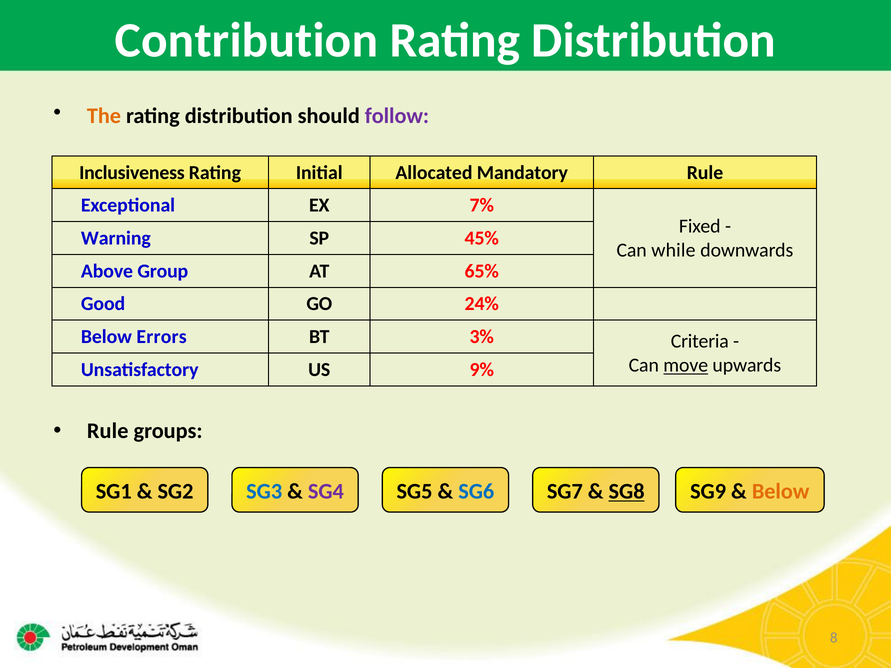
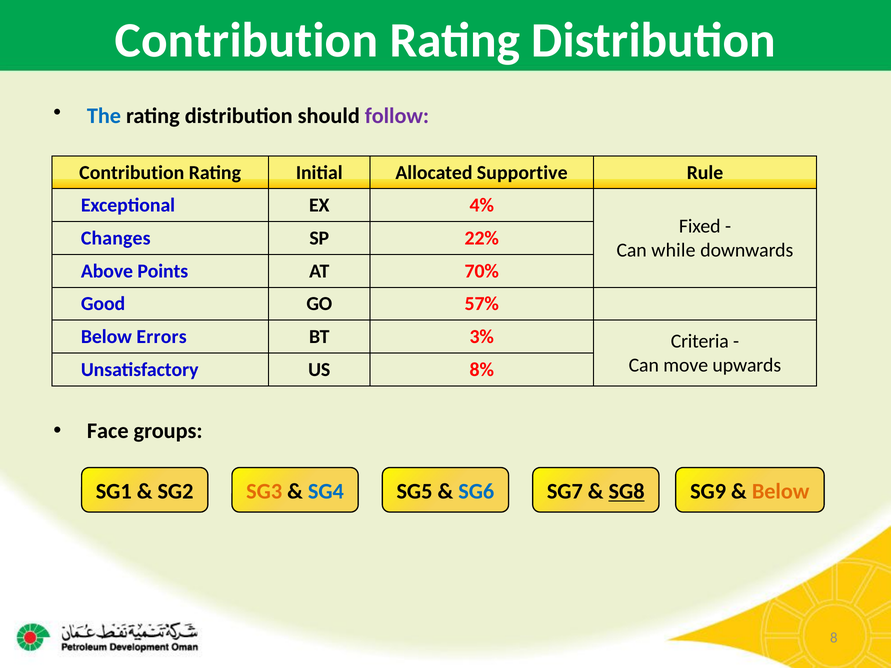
The colour: orange -> blue (104, 116)
Inclusiveness: Inclusiveness -> Contribution (132, 173)
Mandatory: Mandatory -> Supportive (522, 173)
7%: 7% -> 4% (482, 205)
Warning: Warning -> Changes (116, 238)
45%: 45% -> 22% (482, 238)
Group: Group -> Points (163, 271)
65%: 65% -> 70% (482, 271)
24%: 24% -> 57% (482, 304)
move underline: present -> none (686, 365)
9%: 9% -> 8% (482, 370)
Rule: Rule -> Face (108, 431)
SG3 colour: blue -> orange (264, 492)
SG4 colour: purple -> blue (326, 492)
